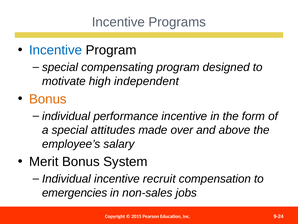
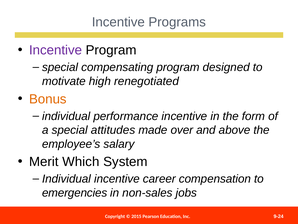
Incentive colour: blue -> purple (56, 50)
independent: independent -> renegotiated (146, 81)
Merit Bonus: Bonus -> Which (81, 161)
recruit: recruit -> career (159, 179)
